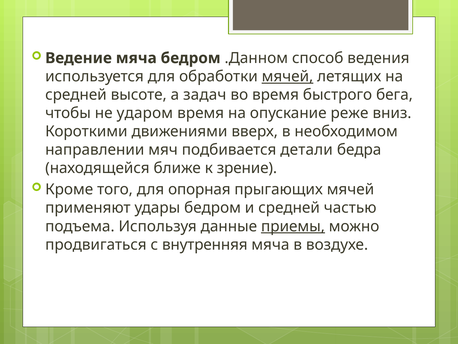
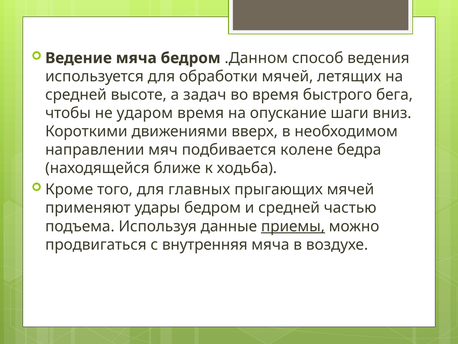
мячей underline: present -> none (287, 76)
реже: реже -> шаги (350, 113)
детали: детали -> колене (307, 150)
зрение: зрение -> ходьба (247, 168)
опорная: опорная -> главных (199, 189)
